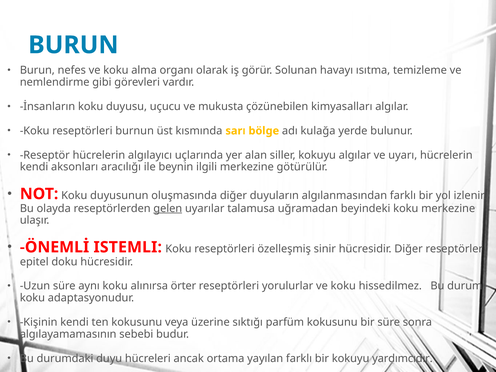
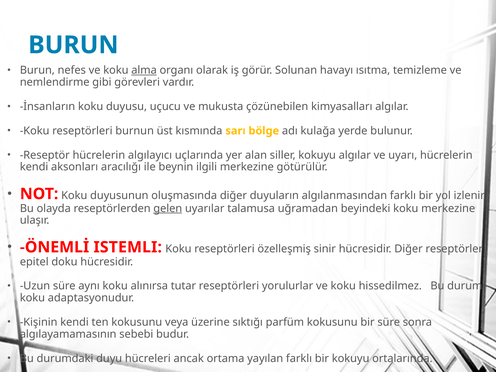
alma underline: none -> present (144, 70)
örter: örter -> tutar (183, 286)
yardımcıdır: yardımcıdır -> ortalarında (402, 358)
